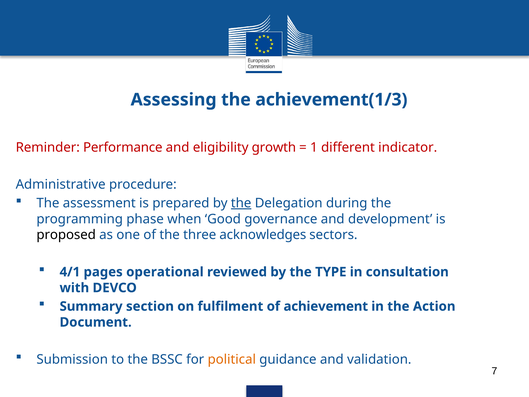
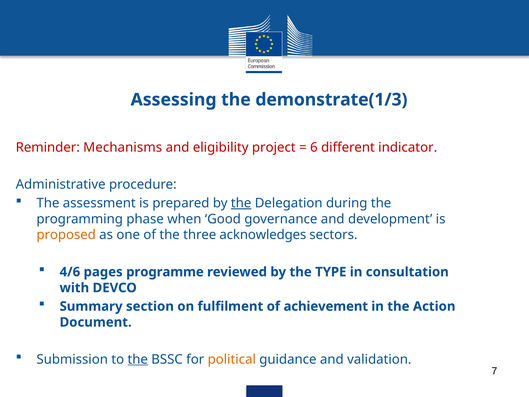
achievement(1/3: achievement(1/3 -> demonstrate(1/3 (331, 100)
Performance: Performance -> Mechanisms (123, 147)
growth: growth -> project (274, 147)
1: 1 -> 6 (314, 147)
proposed colour: black -> orange (66, 235)
4/1: 4/1 -> 4/6 (70, 272)
operational: operational -> programme (165, 272)
the underline: none -> present (138, 359)
